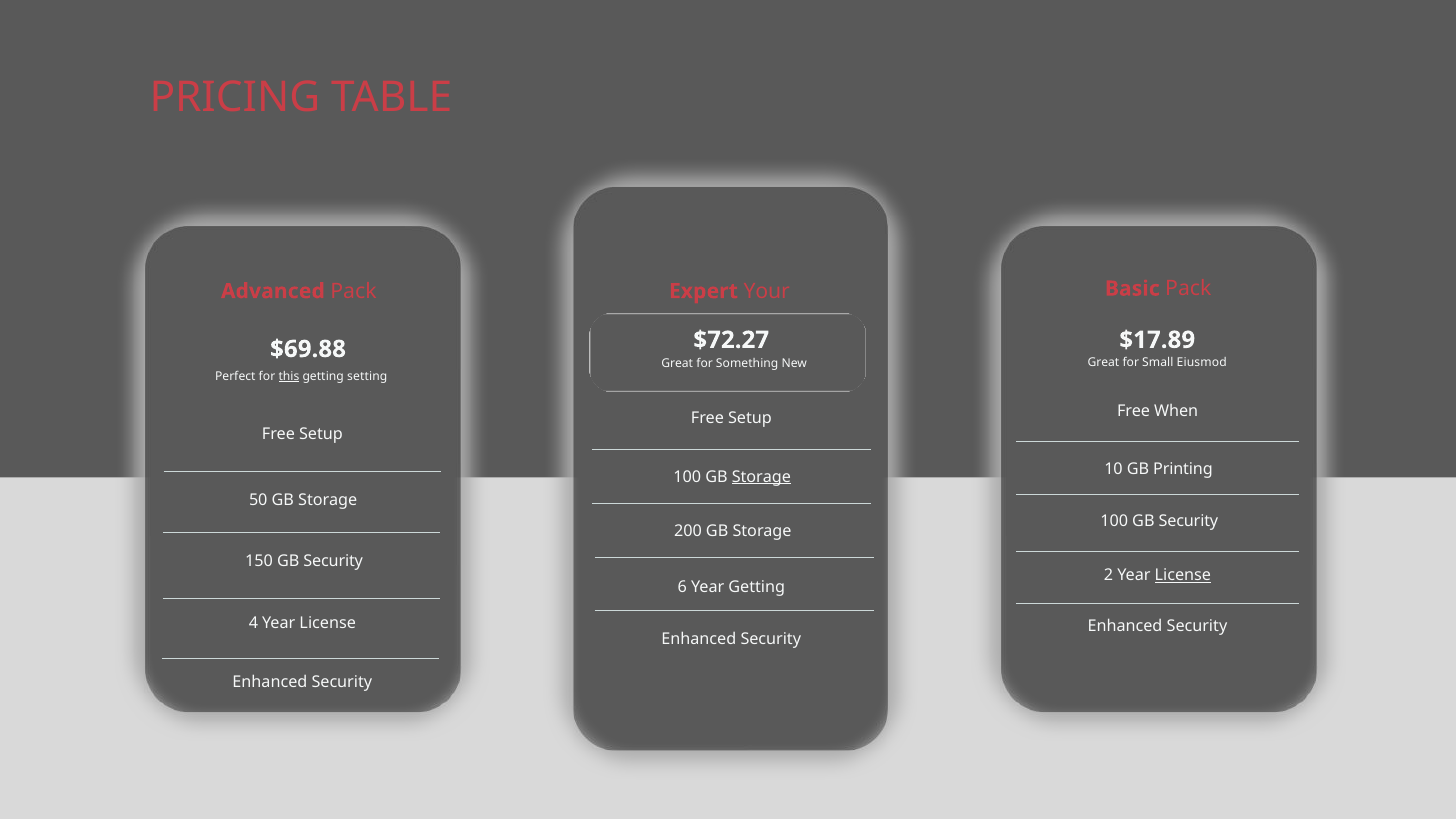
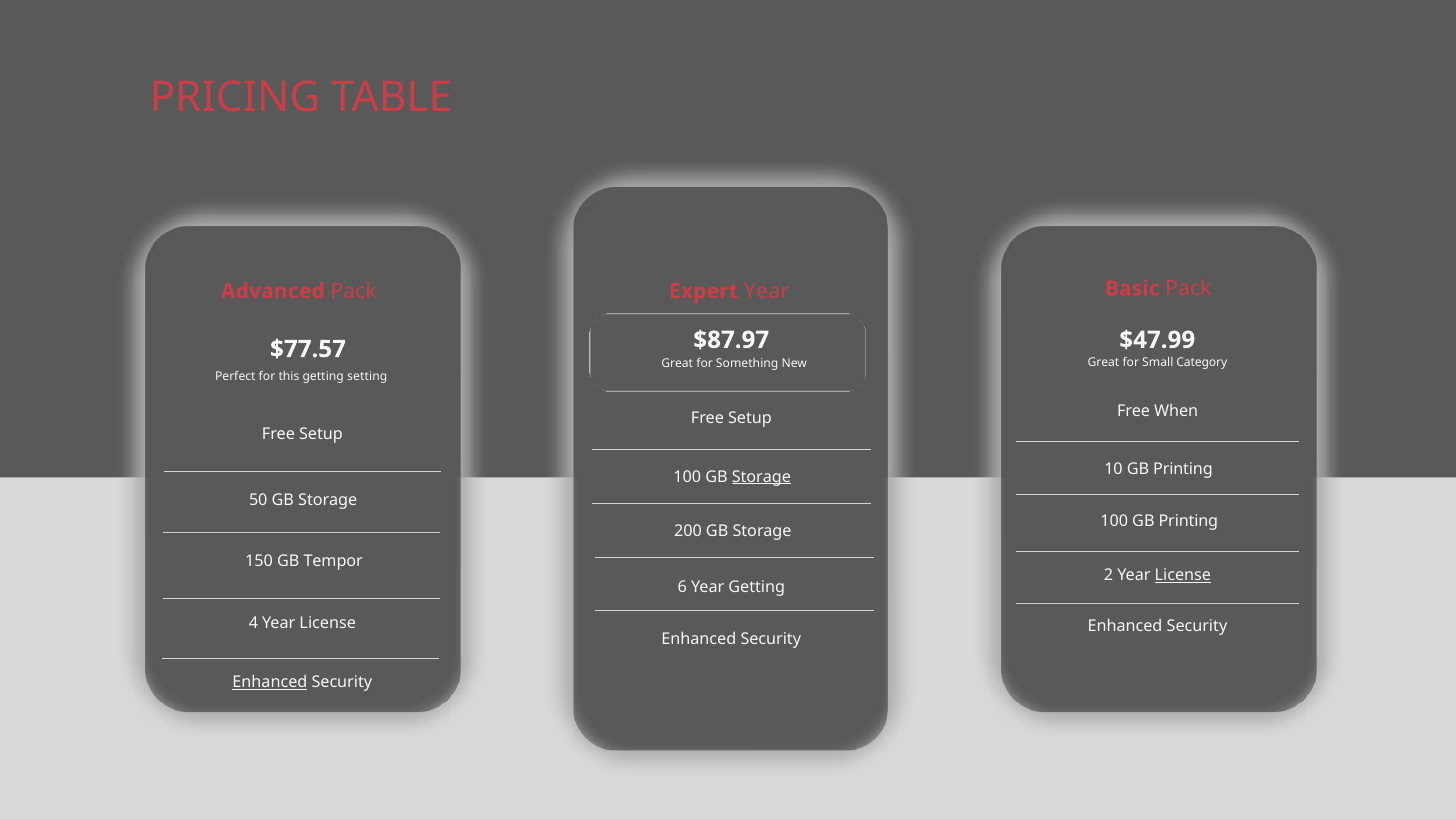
Expert Your: Your -> Year (767, 291)
$17.89: $17.89 -> $47.99 (1157, 340)
$72.27: $72.27 -> $87.97 (731, 340)
$69.88: $69.88 -> $77.57 (308, 349)
Eiusmod: Eiusmod -> Category (1202, 362)
this underline: present -> none (289, 376)
100 GB Security: Security -> Printing (1188, 521)
150 GB Security: Security -> Tempor (333, 561)
Enhanced underline: none -> present (270, 683)
